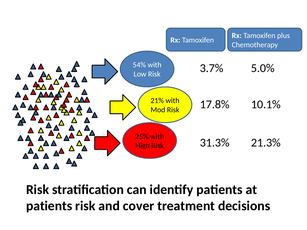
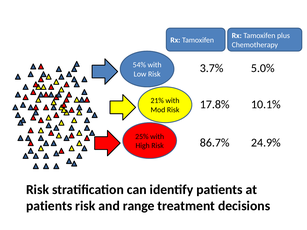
21.3%: 21.3% -> 24.9% (266, 143)
31.3%: 31.3% -> 86.7% (215, 143)
cover: cover -> range (139, 206)
